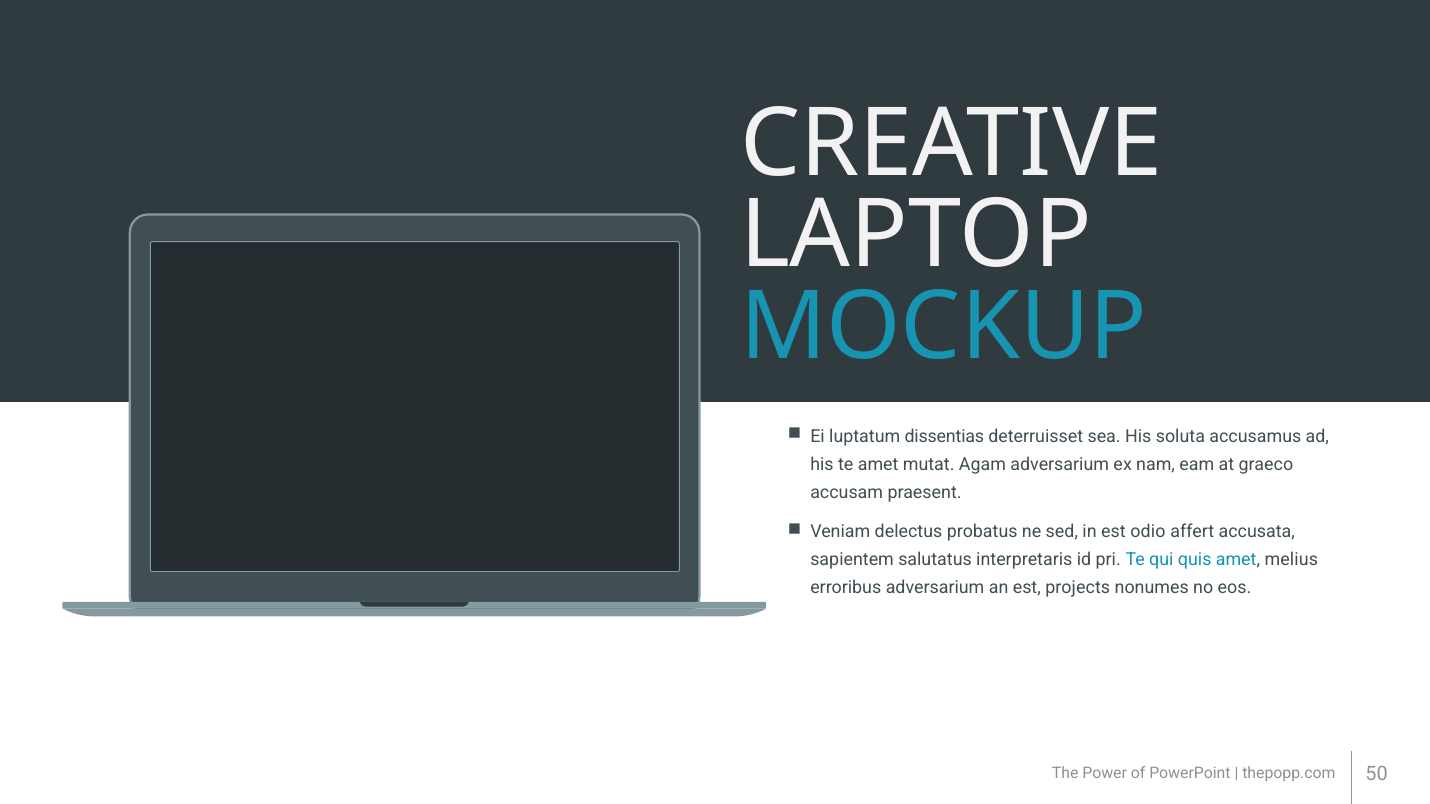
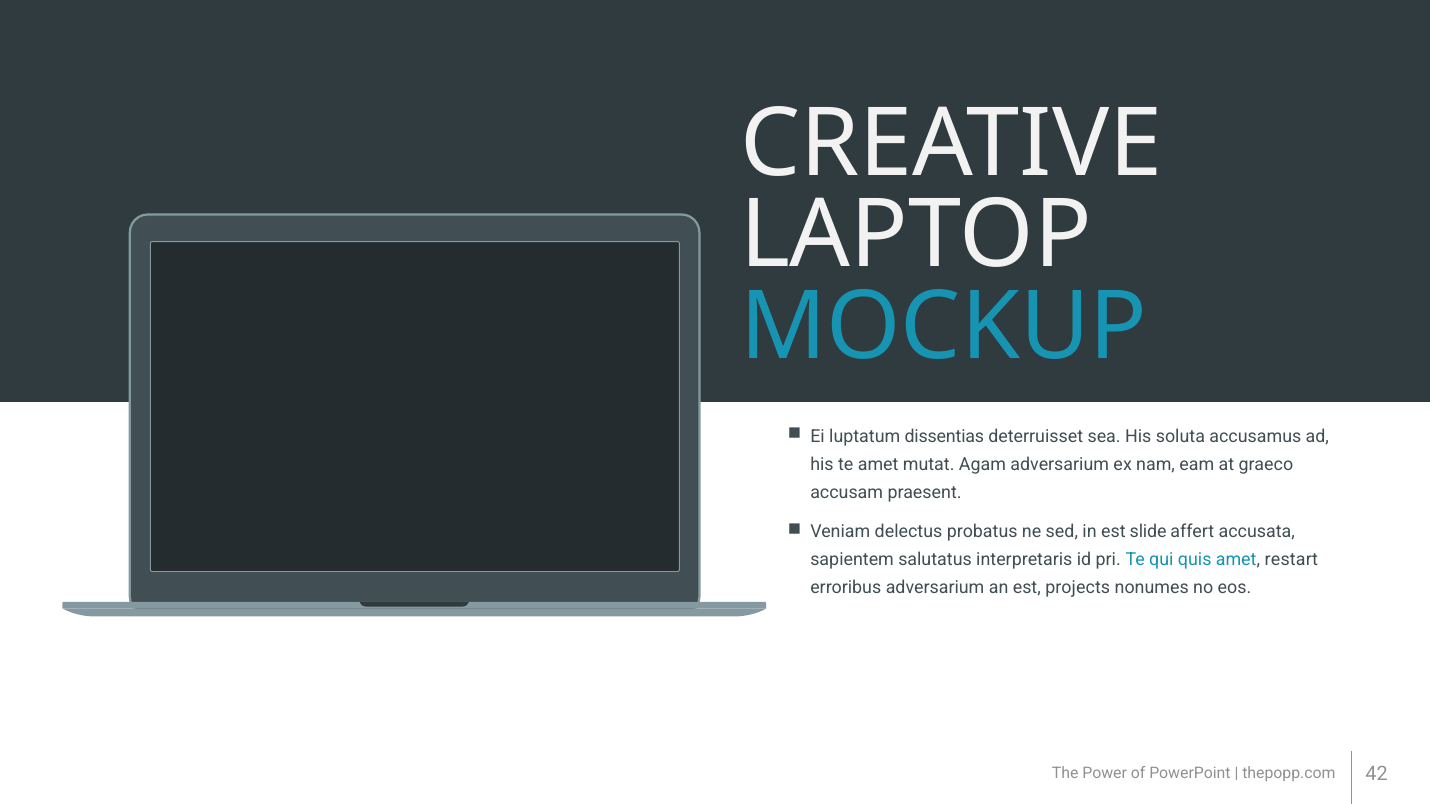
odio: odio -> slide (1148, 532)
melius: melius -> restart (1291, 560)
50: 50 -> 42 (1377, 774)
